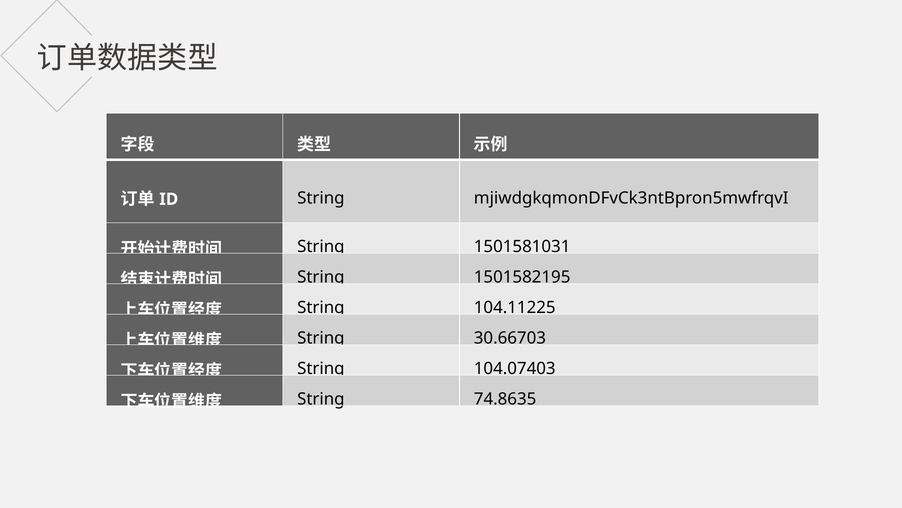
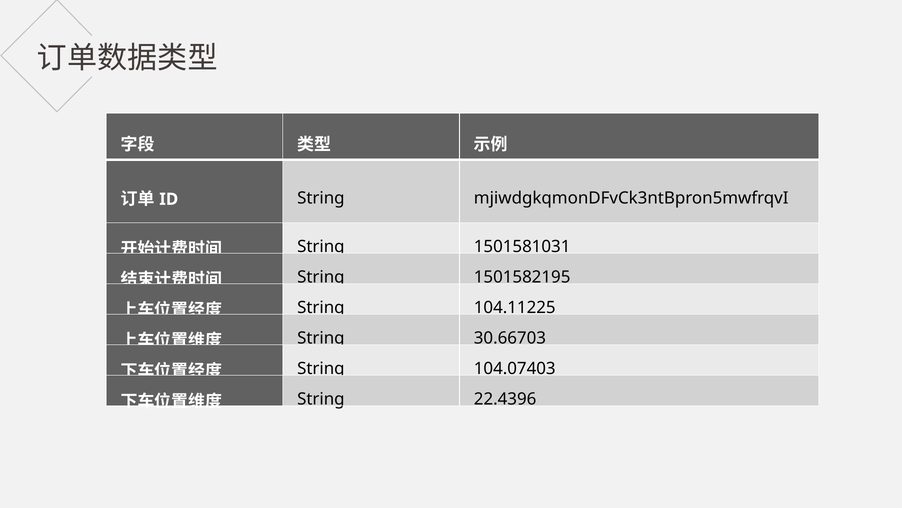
74.8635: 74.8635 -> 22.4396 (505, 399)
